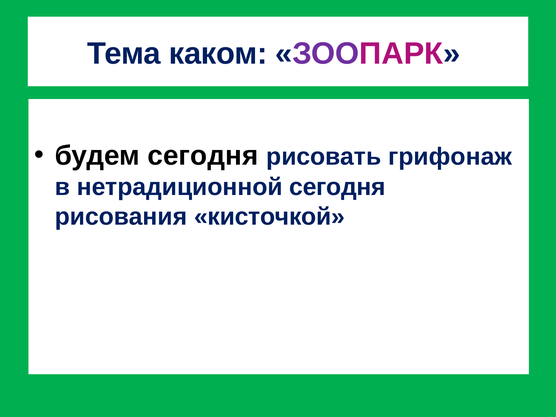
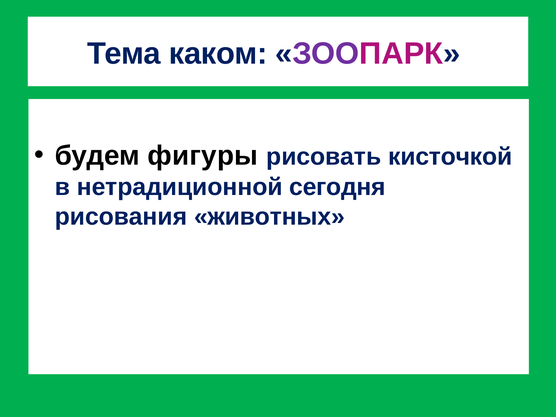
будем сегодня: сегодня -> фигуры (203, 156)
грифонаж: грифонаж -> кисточкой (450, 157)
кисточкой: кисточкой -> животных (269, 217)
